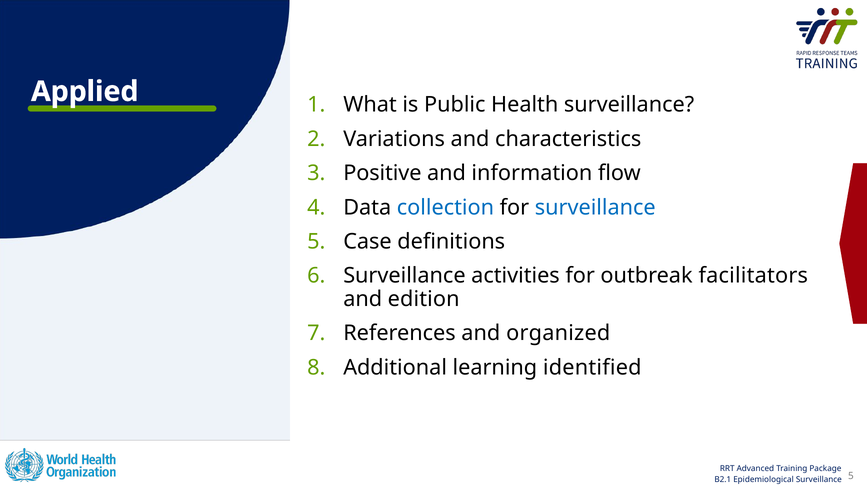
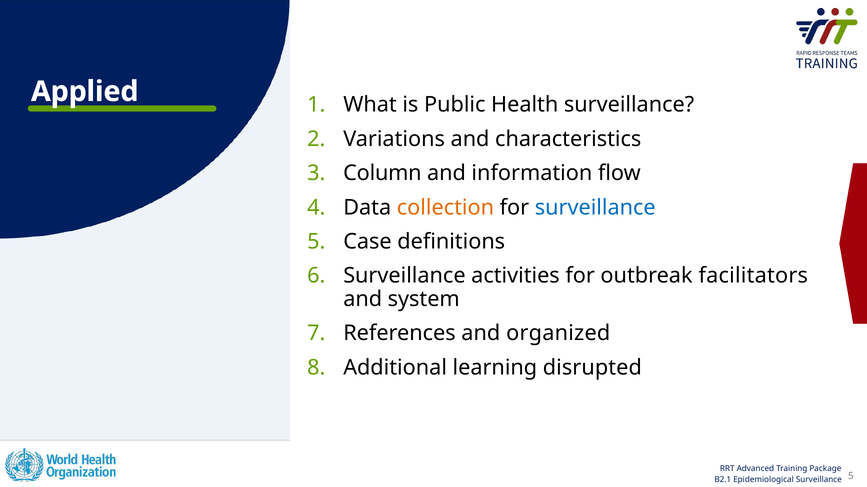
Positive: Positive -> Column (382, 173)
collection colour: blue -> orange (445, 208)
edition: edition -> system (424, 300)
identified: identified -> disrupted (592, 368)
